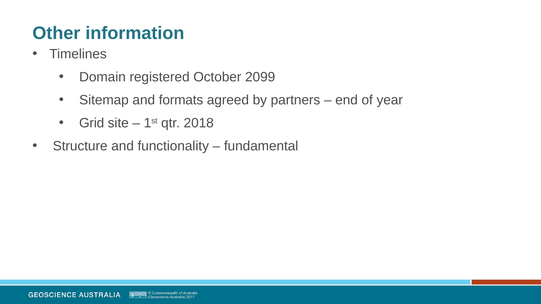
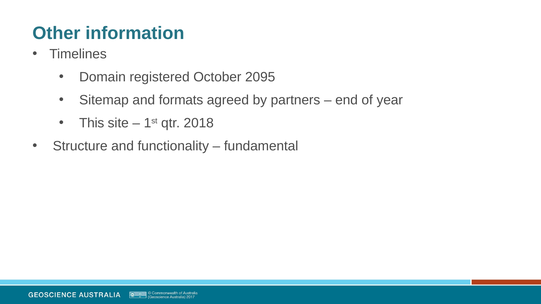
2099: 2099 -> 2095 (260, 77)
Grid: Grid -> This (92, 123)
